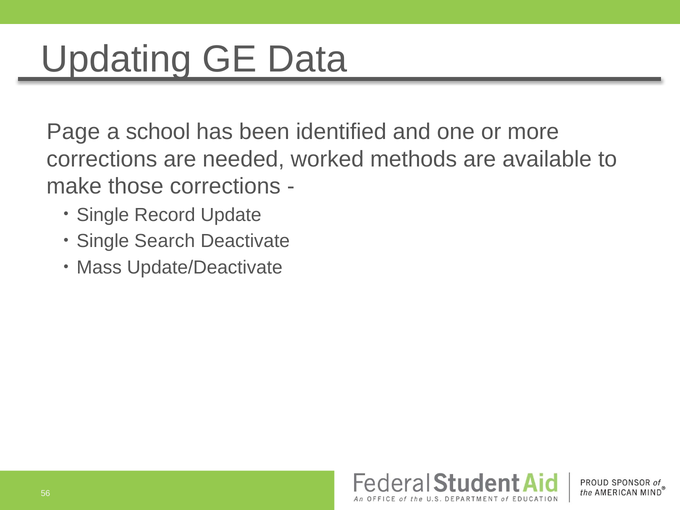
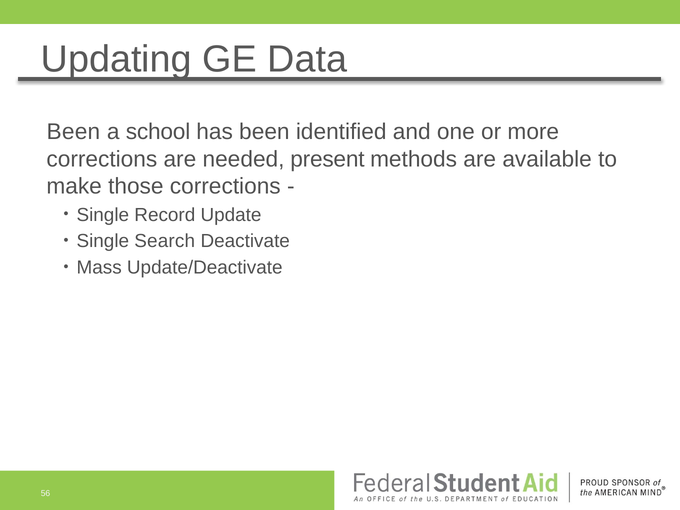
Page: Page -> Been (73, 132)
worked: worked -> present (327, 159)
